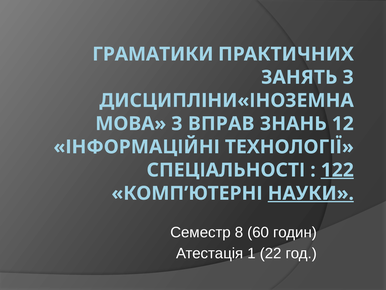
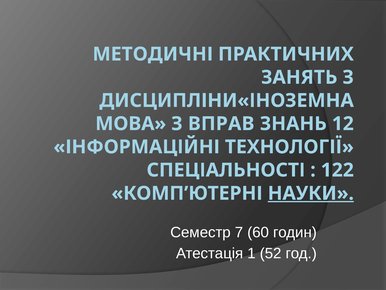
ГРАМАТИКИ: ГРАМАТИКИ -> МЕТОДИЧНІ (153, 54)
122 underline: present -> none (337, 170)
8: 8 -> 7 (239, 232)
22: 22 -> 52 (271, 253)
